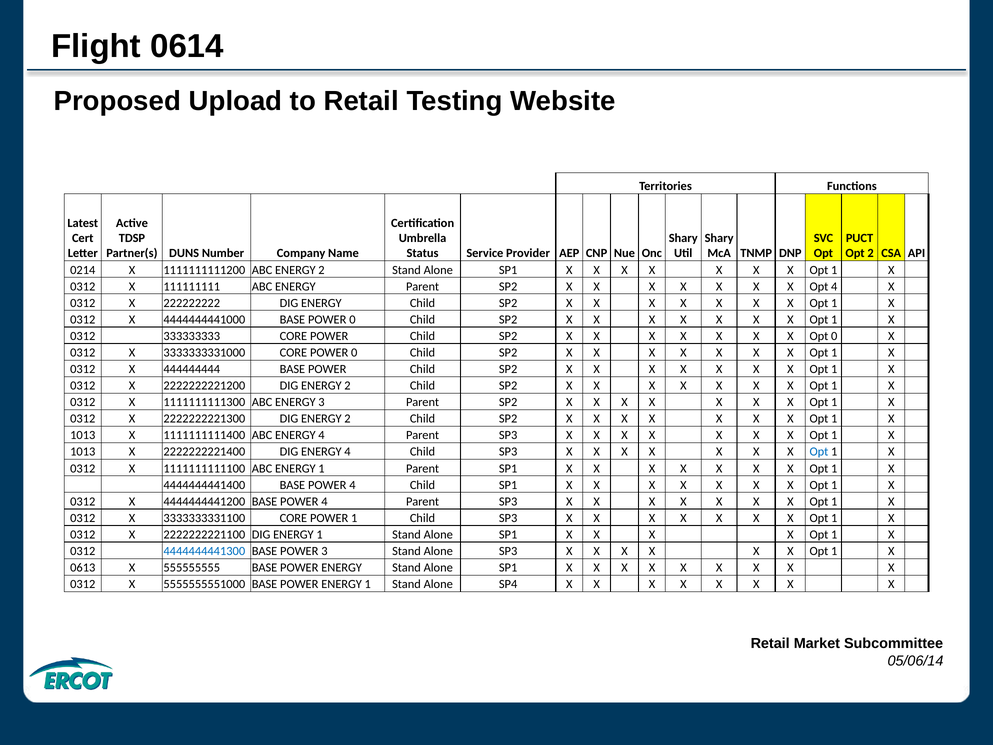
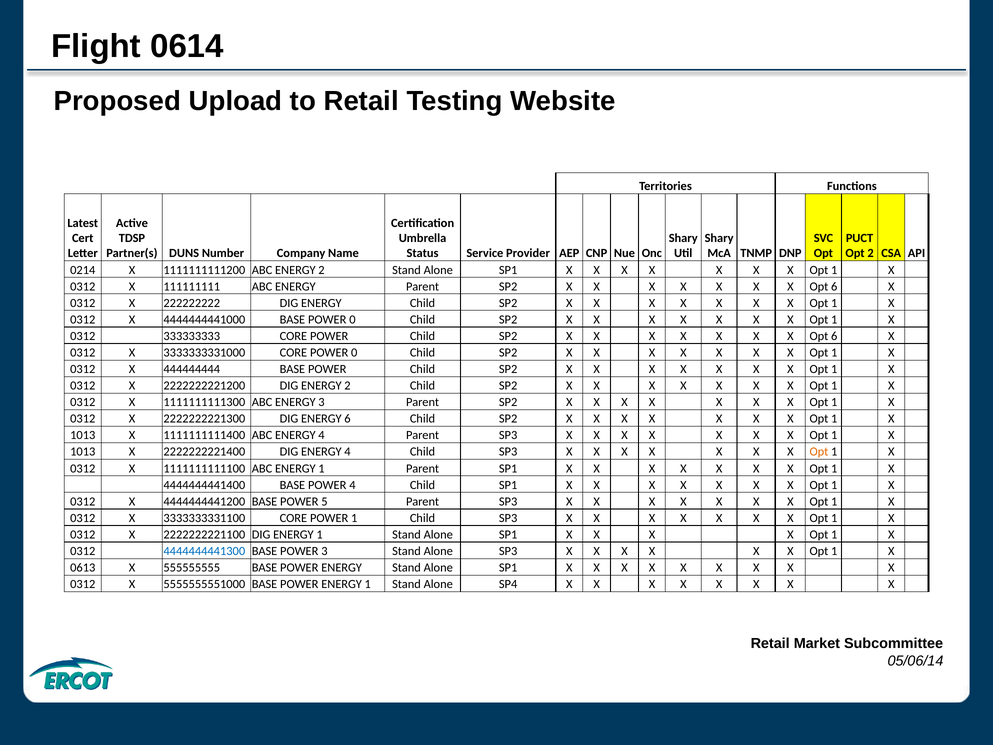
4: 4 -> 6 (834, 286)
0: 0 -> 6 (834, 336)
2222222221300 DIG ENERGY 2: 2 -> 6 (347, 419)
Opt colour: blue -> orange (819, 452)
4444444441200 BASE POWER 4: 4 -> 5 (324, 501)
